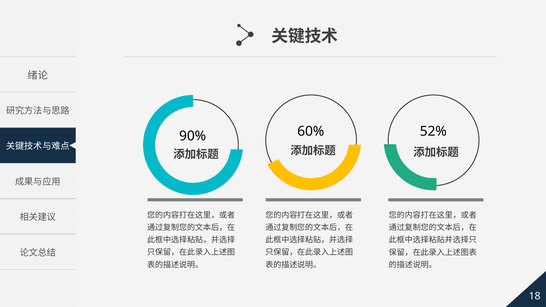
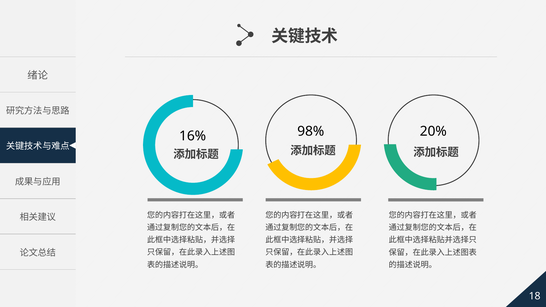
60%: 60% -> 98% (311, 131)
52%: 52% -> 20% (433, 131)
90%: 90% -> 16% (193, 136)
